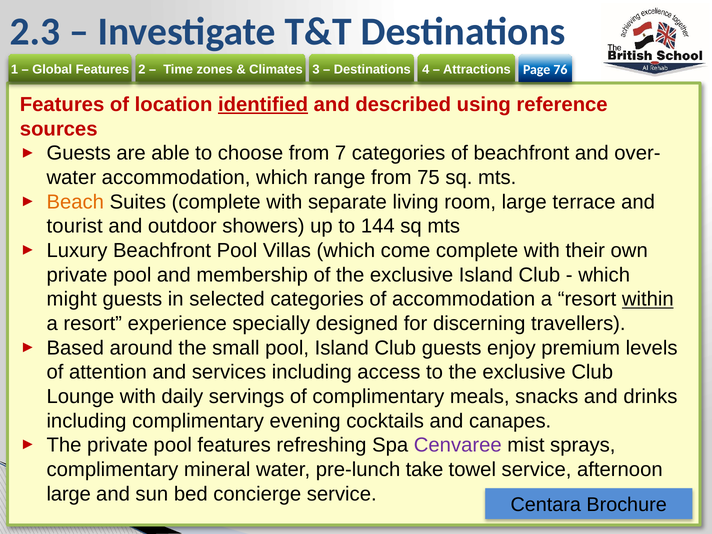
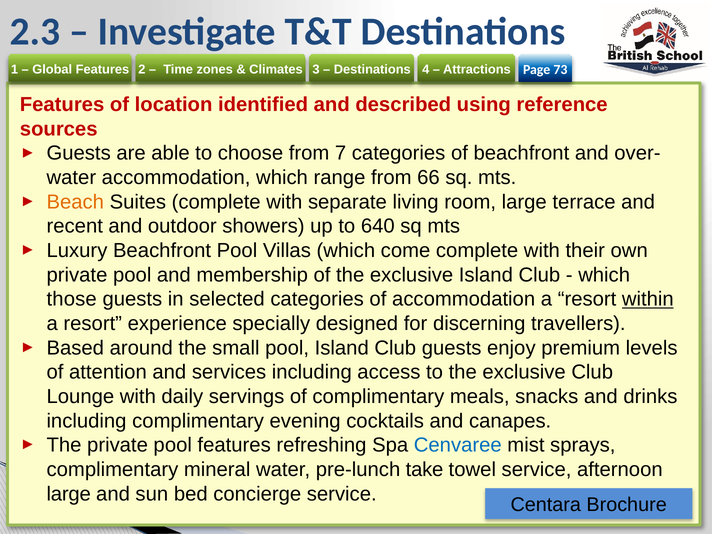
76: 76 -> 73 (560, 70)
identified underline: present -> none (263, 105)
75: 75 -> 66 (428, 178)
tourist: tourist -> recent (75, 226)
144: 144 -> 640 (378, 226)
might: might -> those (72, 299)
Cenvaree colour: purple -> blue (458, 445)
